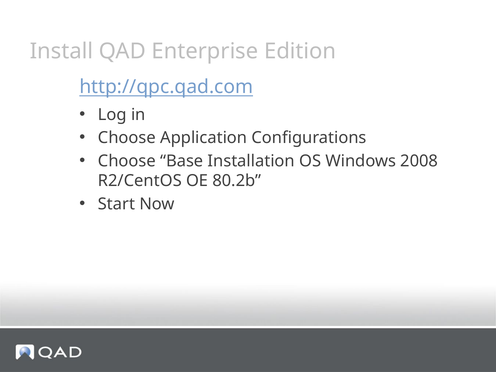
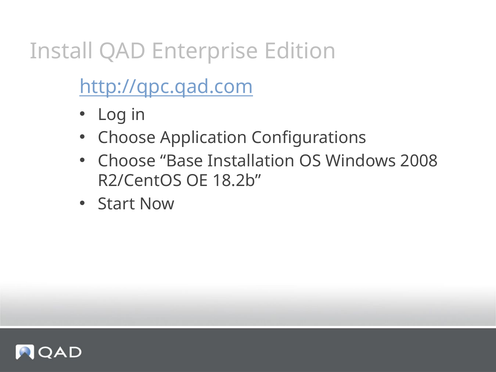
80.2b: 80.2b -> 18.2b (237, 181)
